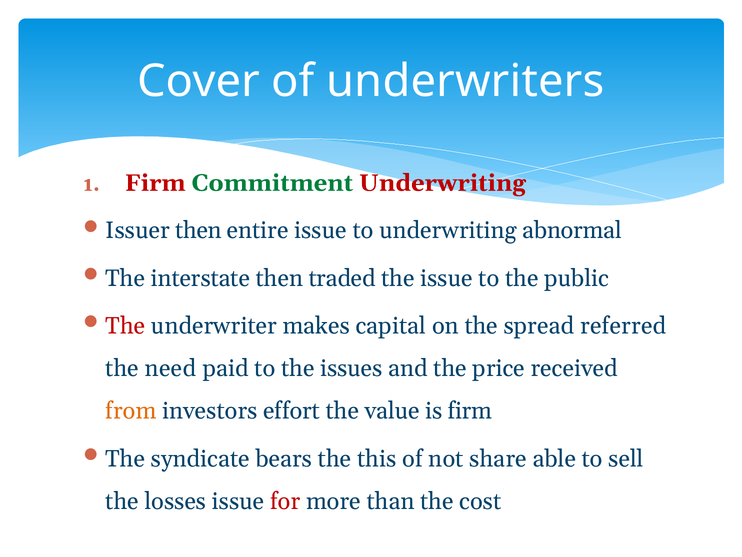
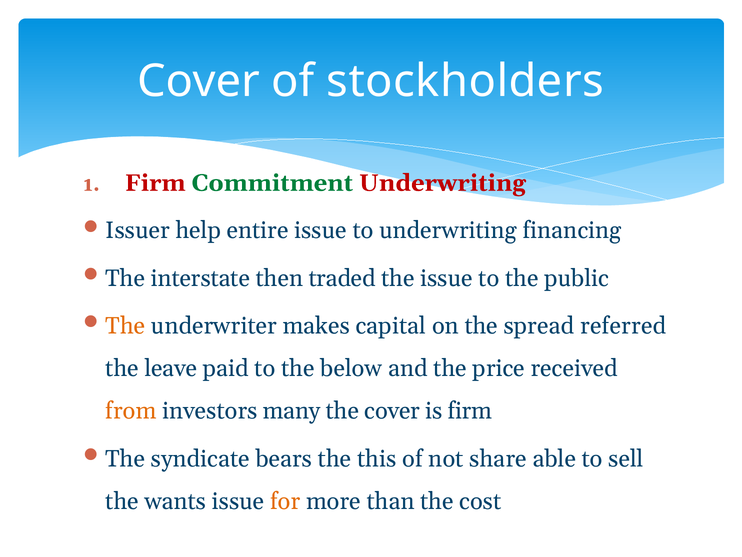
underwriters: underwriters -> stockholders (465, 81)
Issuer then: then -> help (198, 230)
abnormal: abnormal -> financing (572, 230)
The colour: red -> orange (125, 325)
need: need -> leave (171, 368)
issues: issues -> below (351, 368)
effort: effort -> many (292, 411)
the value: value -> cover (392, 411)
losses: losses -> wants (175, 501)
for colour: red -> orange (285, 501)
